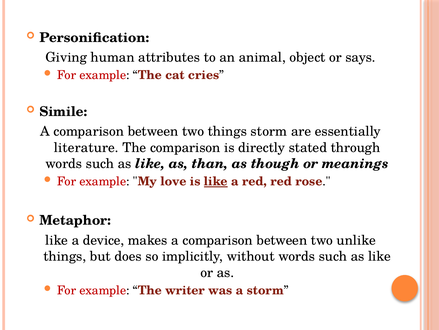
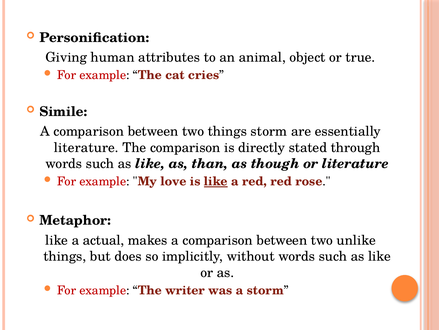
says: says -> true (360, 57)
or meanings: meanings -> literature (355, 163)
device: device -> actual (104, 240)
